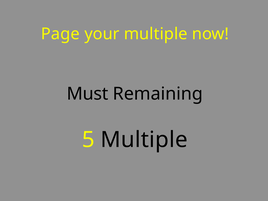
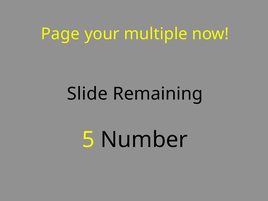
Must: Must -> Slide (87, 94)
5 Multiple: Multiple -> Number (144, 140)
